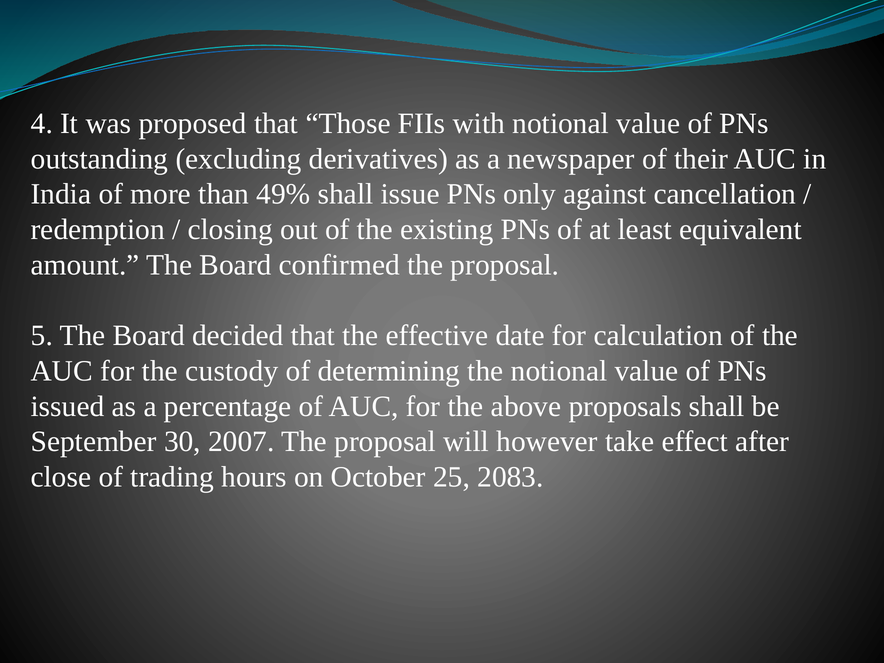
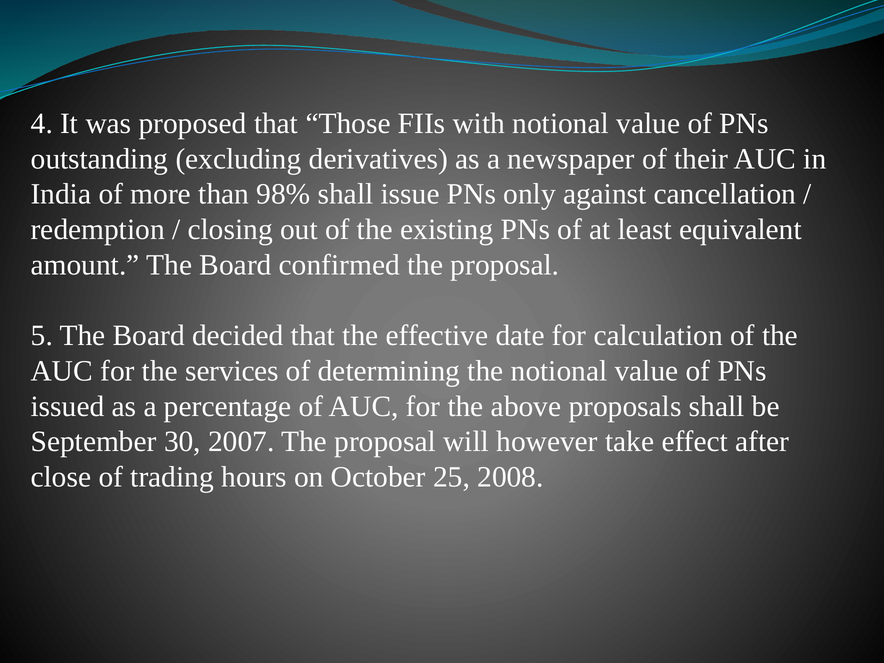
49%: 49% -> 98% (283, 194)
custody: custody -> services (232, 371)
2083: 2083 -> 2008 (510, 477)
